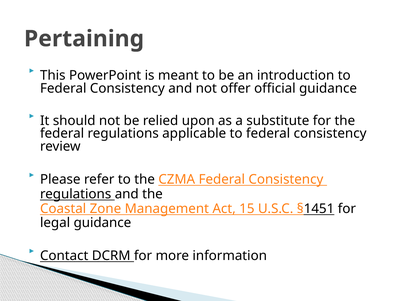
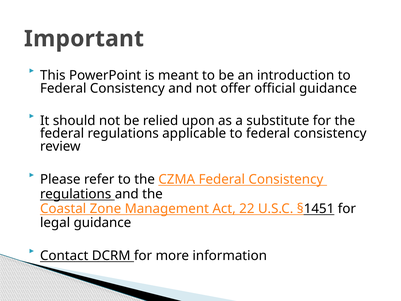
Pertaining: Pertaining -> Important (84, 39)
15: 15 -> 22 (247, 208)
